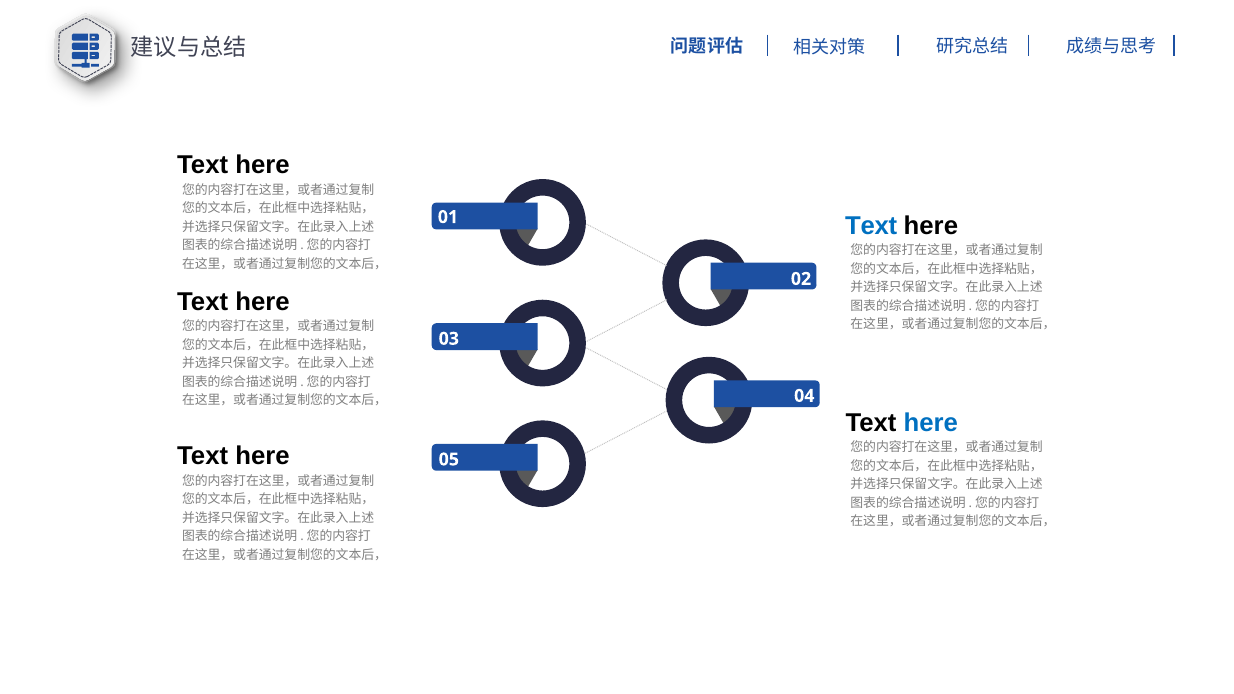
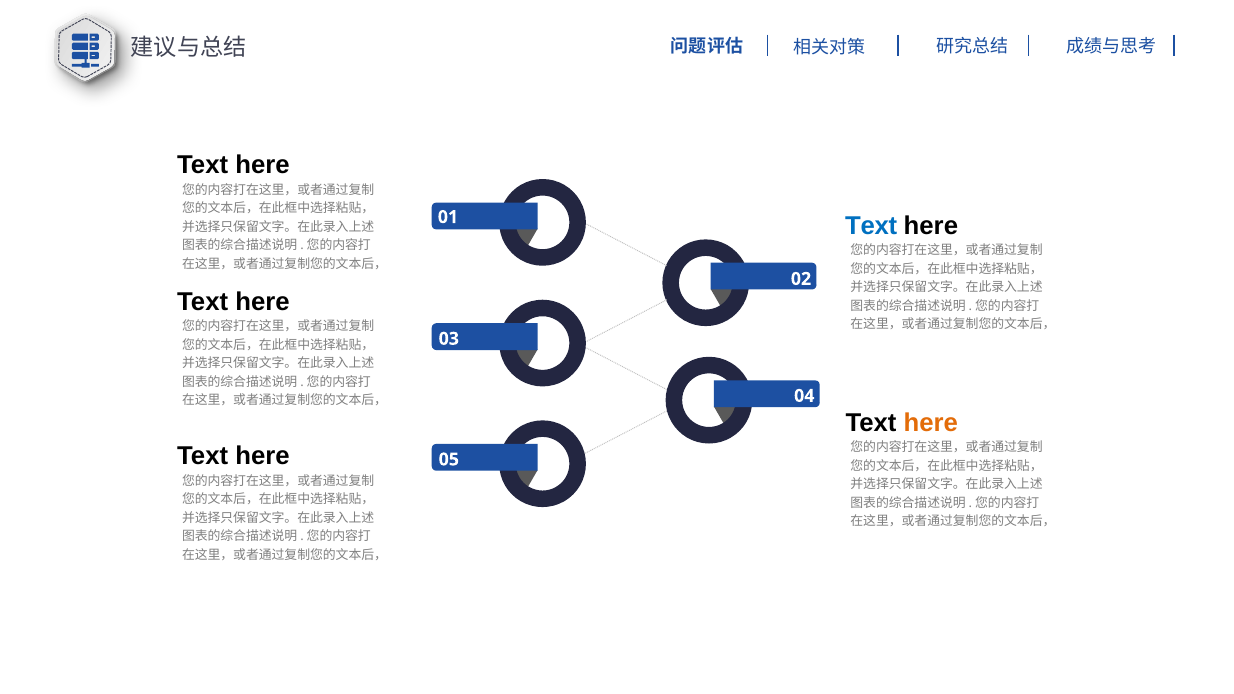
here colour: blue -> orange (931, 423)
